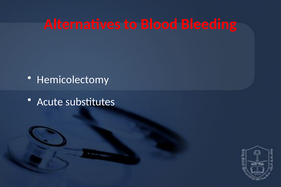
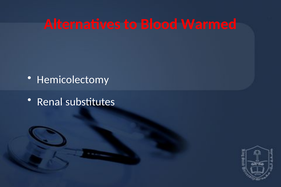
Bleeding: Bleeding -> Warmed (209, 24)
Acute: Acute -> Renal (50, 102)
